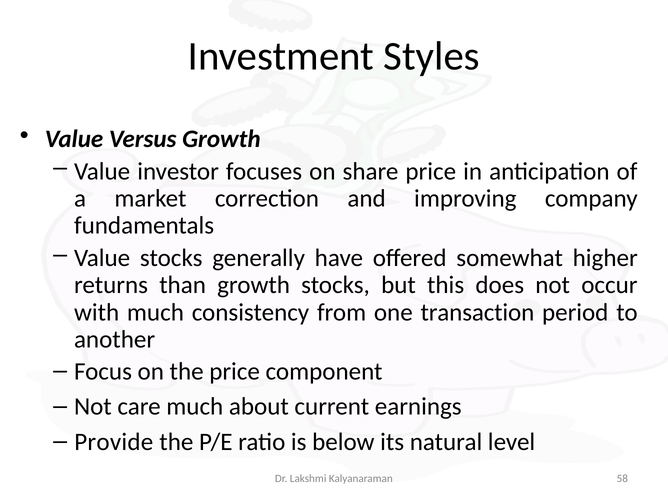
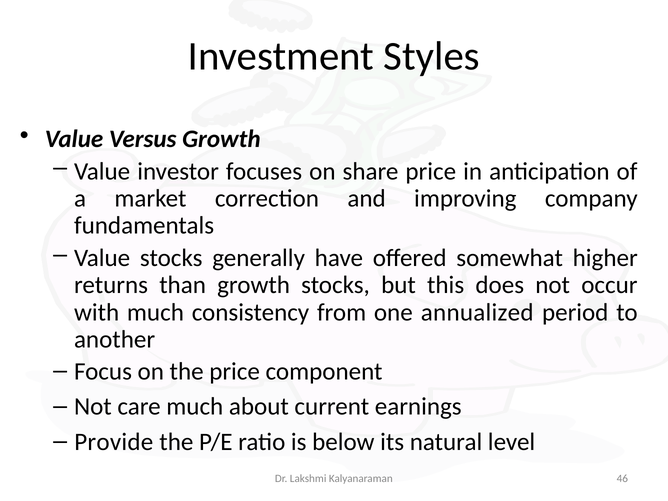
transaction: transaction -> annualized (477, 312)
58: 58 -> 46 (622, 478)
